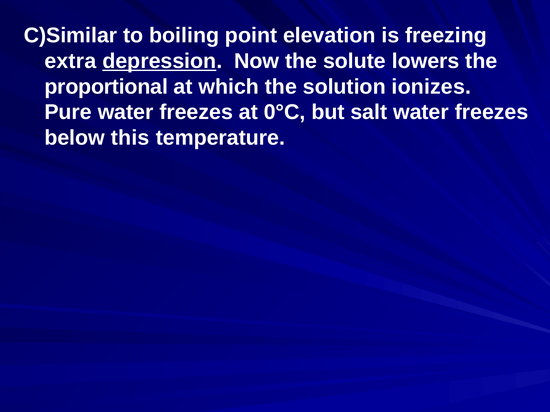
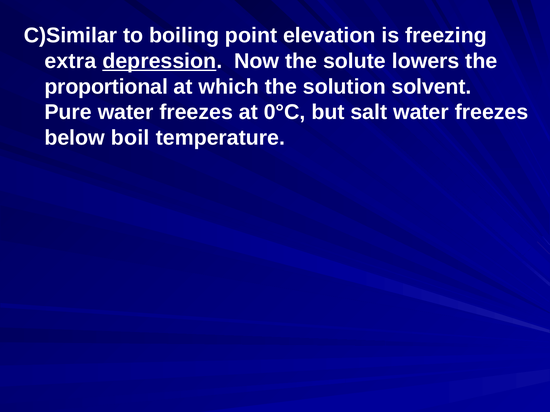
ionizes: ionizes -> solvent (431, 87)
this: this -> boil (130, 138)
